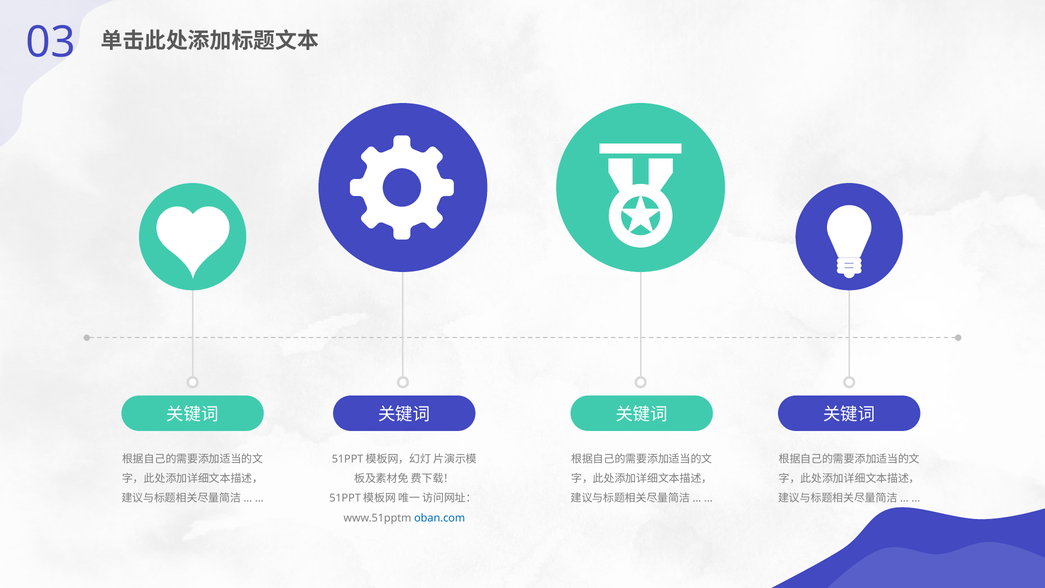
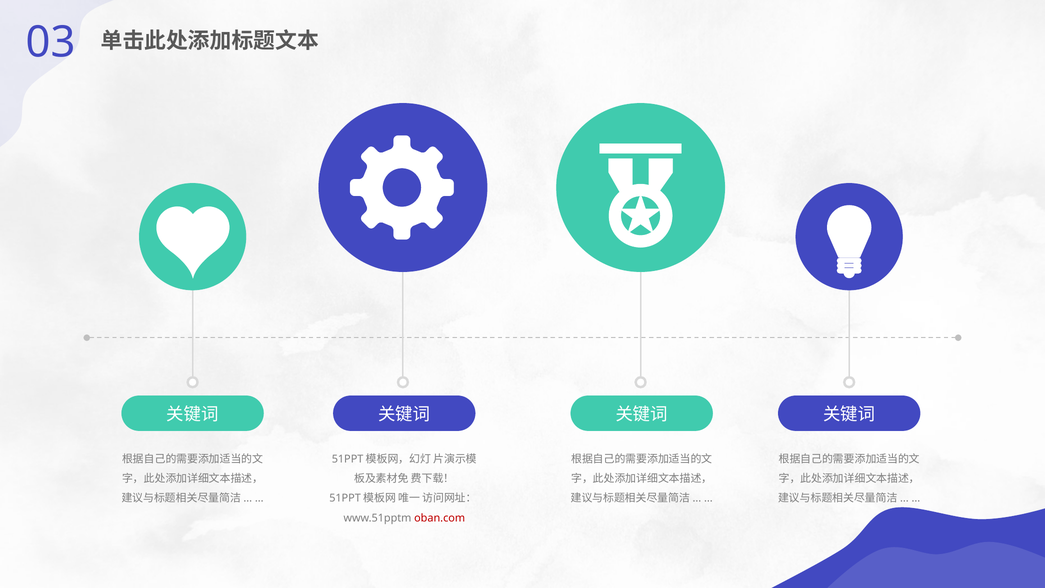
oban.com colour: blue -> red (440, 518)
